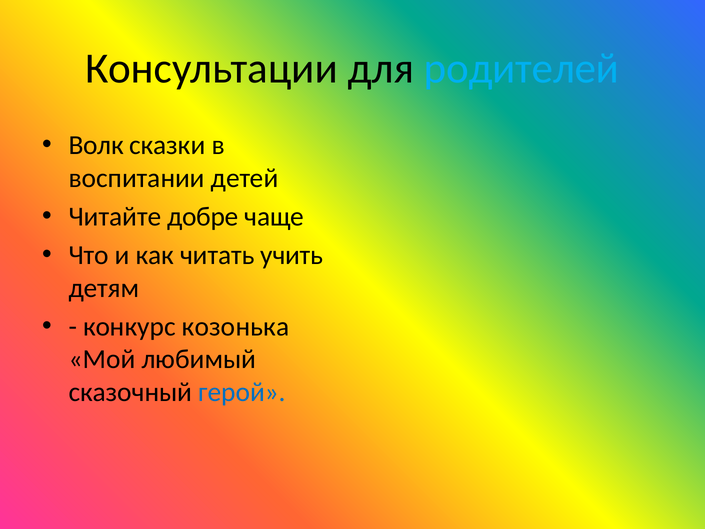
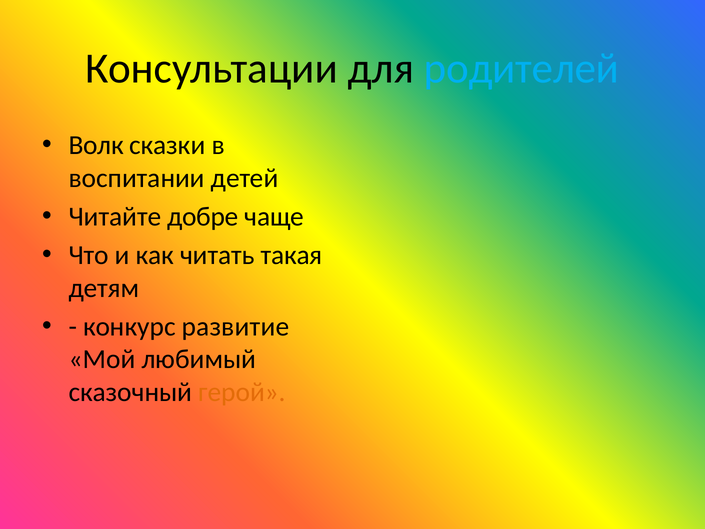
учить: учить -> такая (292, 255)
козонька: козонька -> развитие (236, 326)
герой colour: blue -> orange (242, 392)
